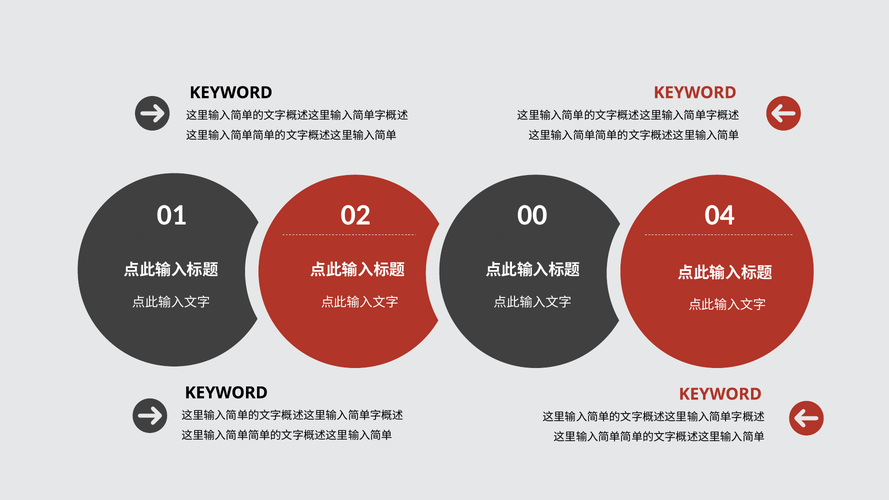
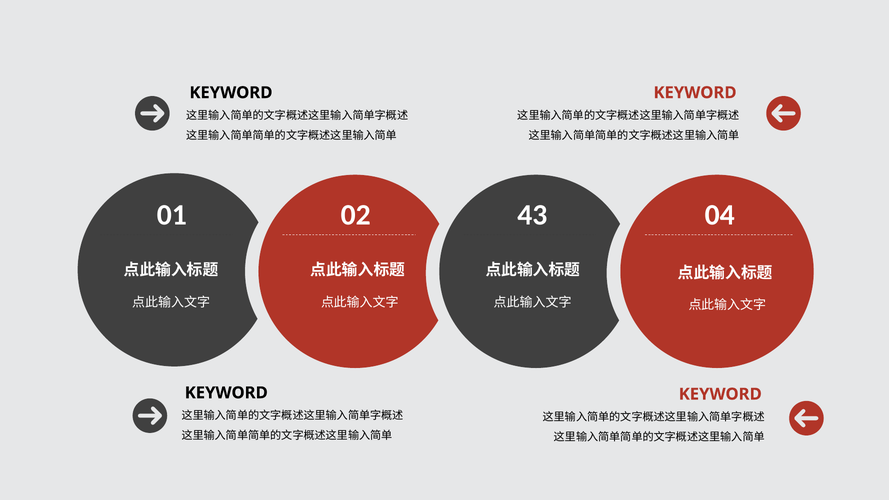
00: 00 -> 43 (532, 215)
